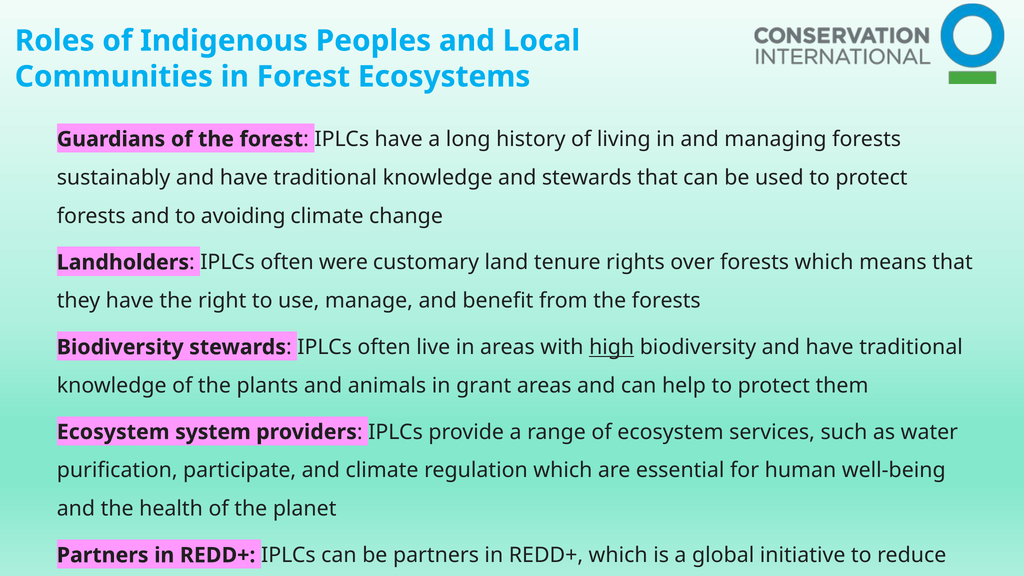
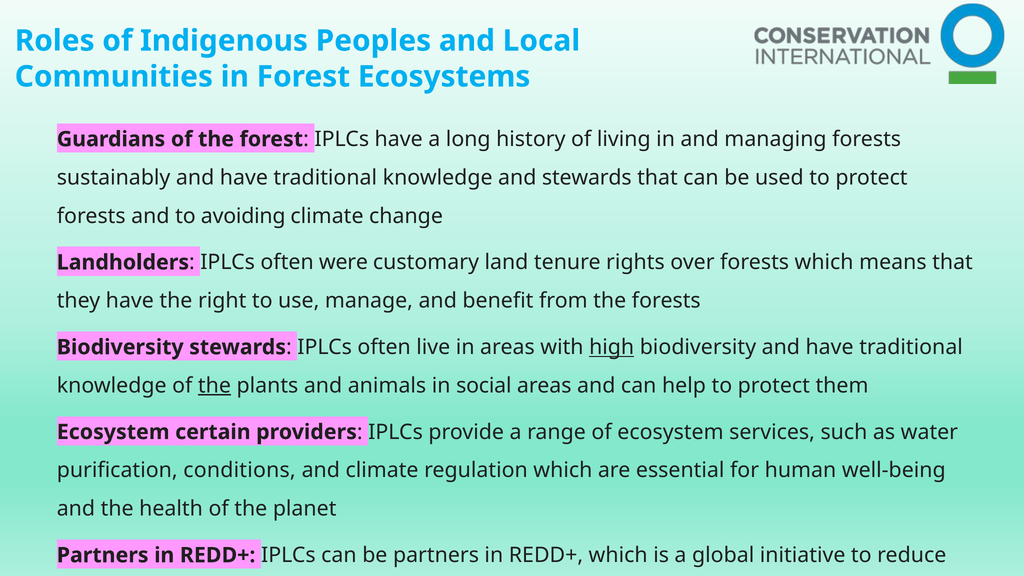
the underline: none -> present (214, 386)
grant: grant -> social (484, 386)
system: system -> certain (213, 432)
participate: participate -> conditions (240, 470)
